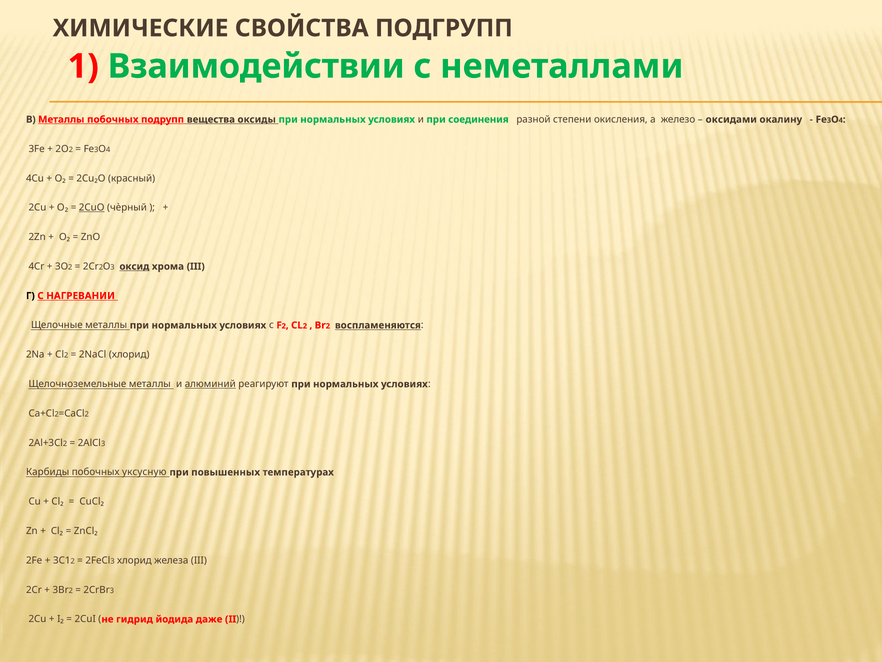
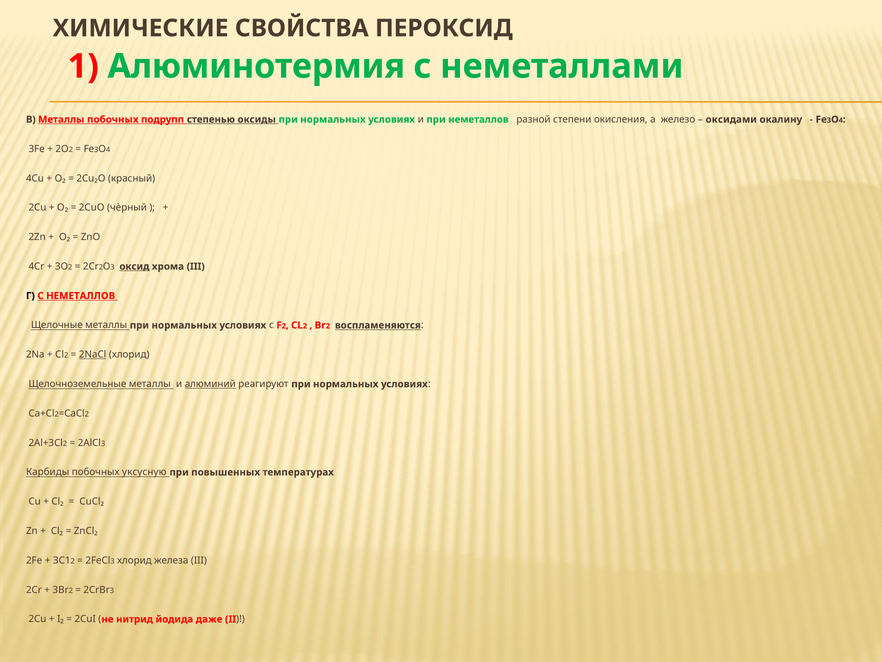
ПОДГРУПП: ПОДГРУПП -> ПЕРОКСИД (444, 28)
Взаимодействии: Взаимодействии -> Алюминотермия (256, 66)
вещества: вещества -> степенью (211, 119)
при соединения: соединения -> неметаллов (478, 119)
2CuO underline: present -> none (92, 208)
С НАГРЕВАНИИ: НАГРЕВАНИИ -> НЕМЕТАЛЛОВ (81, 296)
2NaCl underline: none -> present (93, 354)
гидрид: гидрид -> нитрид (135, 619)
